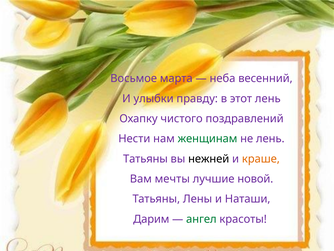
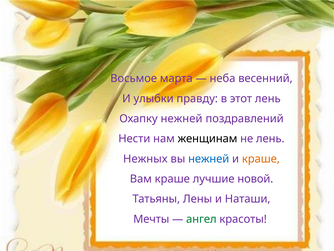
Охапку чистого: чистого -> нежней (182, 118)
женщинам colour: green -> black (207, 139)
Татьяны: Татьяны -> Нежных (145, 159)
нежней colour: black -> blue (209, 159)
Вам мечты: мечты -> краше (172, 179)
Дарим: Дарим -> Мечты (151, 219)
